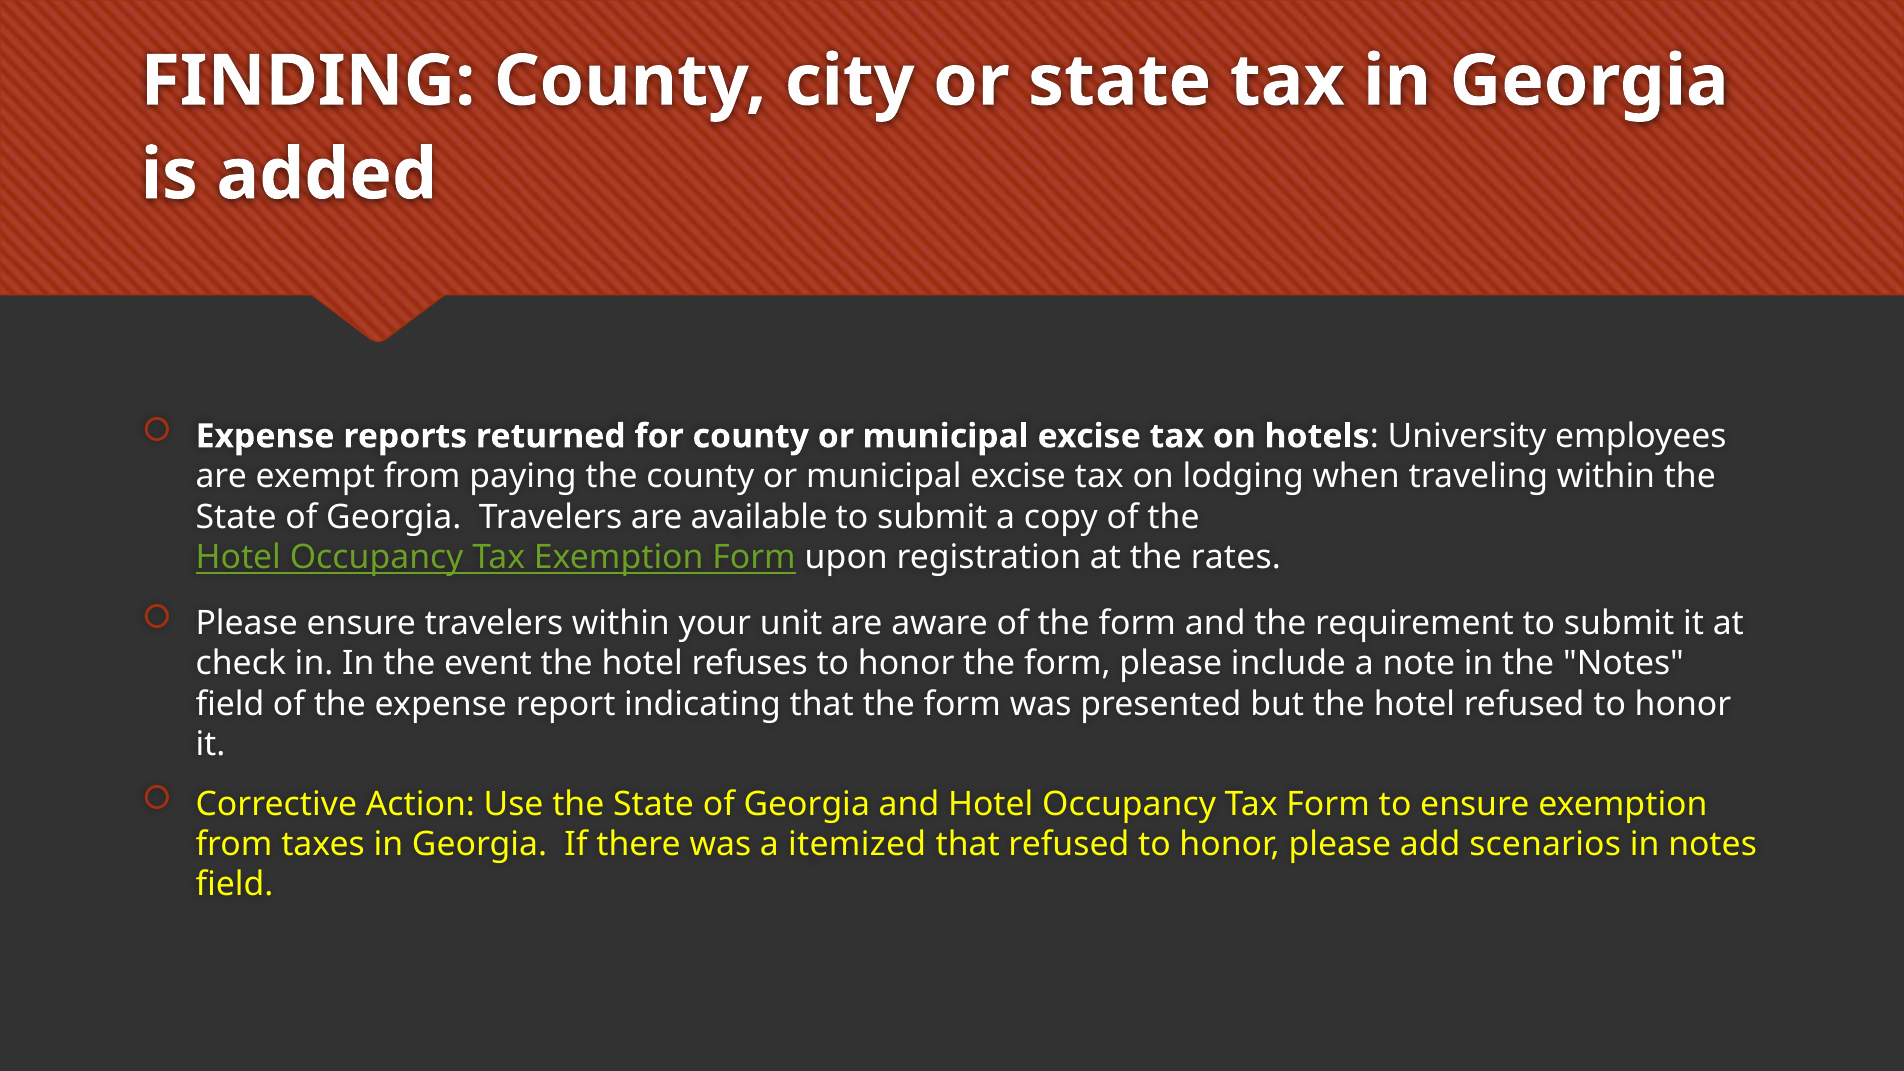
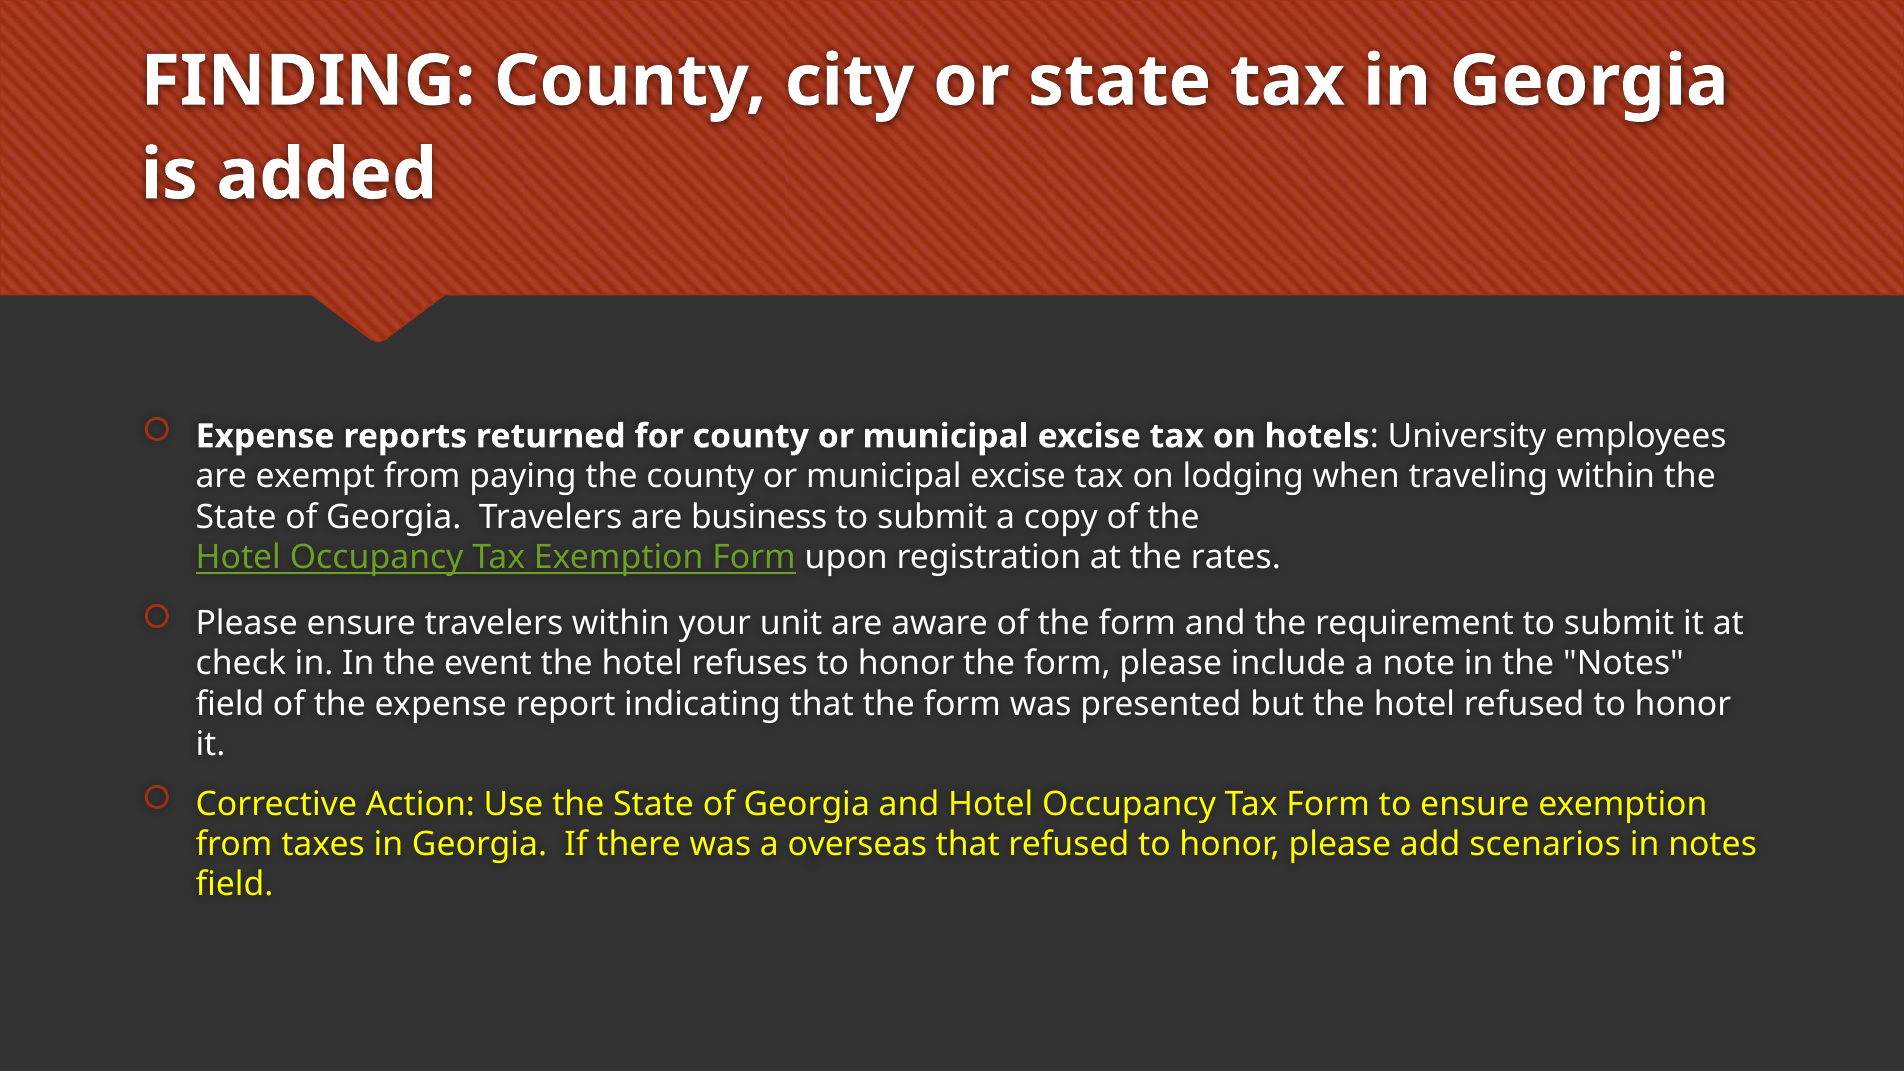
available: available -> business (759, 517)
itemized: itemized -> overseas (857, 844)
